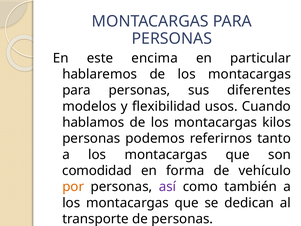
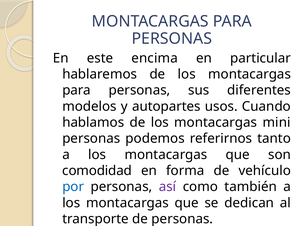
flexibilidad: flexibilidad -> autopartes (166, 106)
kilos: kilos -> mini (277, 122)
por colour: orange -> blue (73, 187)
